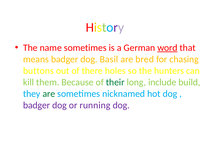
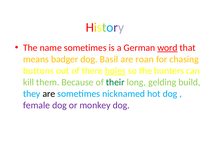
bred: bred -> roan (145, 59)
holes underline: none -> present (115, 71)
include: include -> gelding (162, 82)
are colour: green -> black (49, 94)
badger: badger -> female (37, 105)
running: running -> monkey (95, 105)
